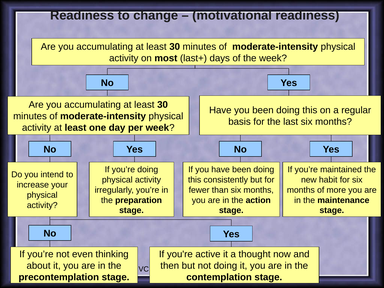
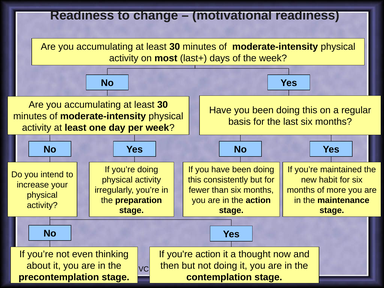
you're active: active -> action (208, 254)
